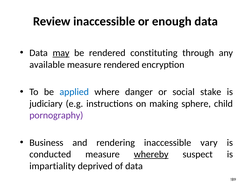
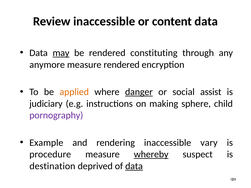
enough: enough -> content (172, 21)
available: available -> anymore (47, 65)
applied colour: blue -> orange (74, 92)
danger underline: none -> present (139, 92)
stake: stake -> assist (211, 92)
Business: Business -> Example (46, 143)
conducted: conducted -> procedure (50, 155)
impartiality: impartiality -> destination (52, 166)
data underline: none -> present (134, 166)
